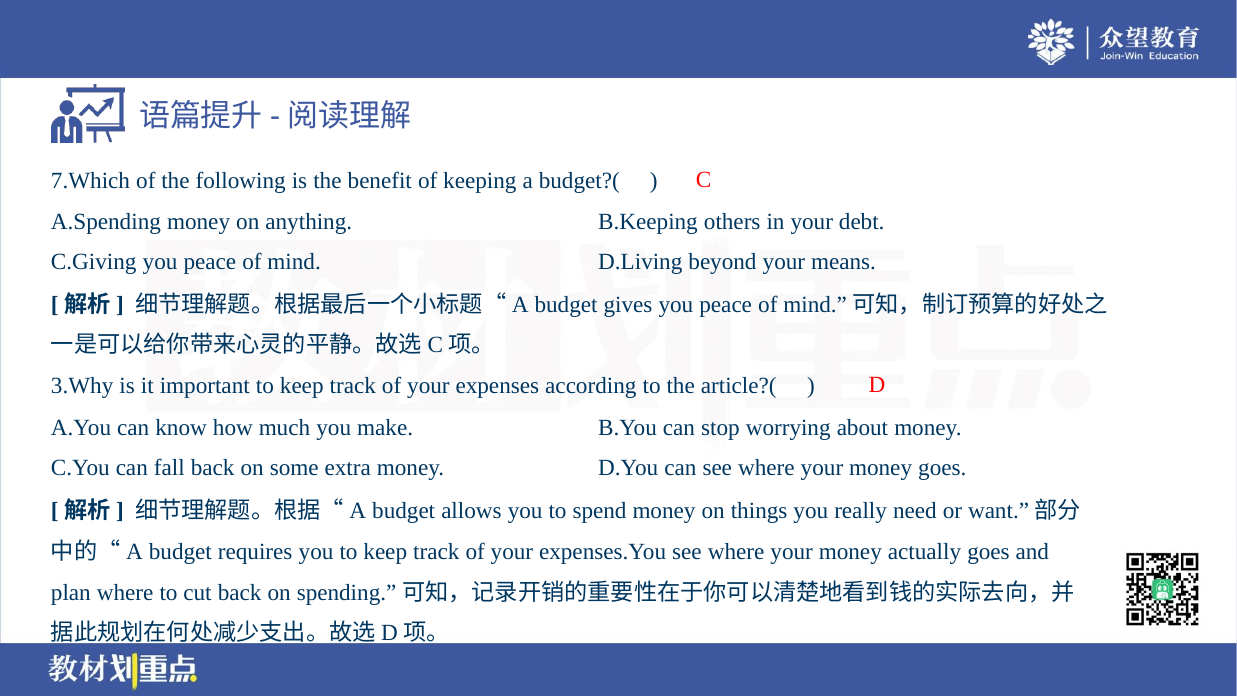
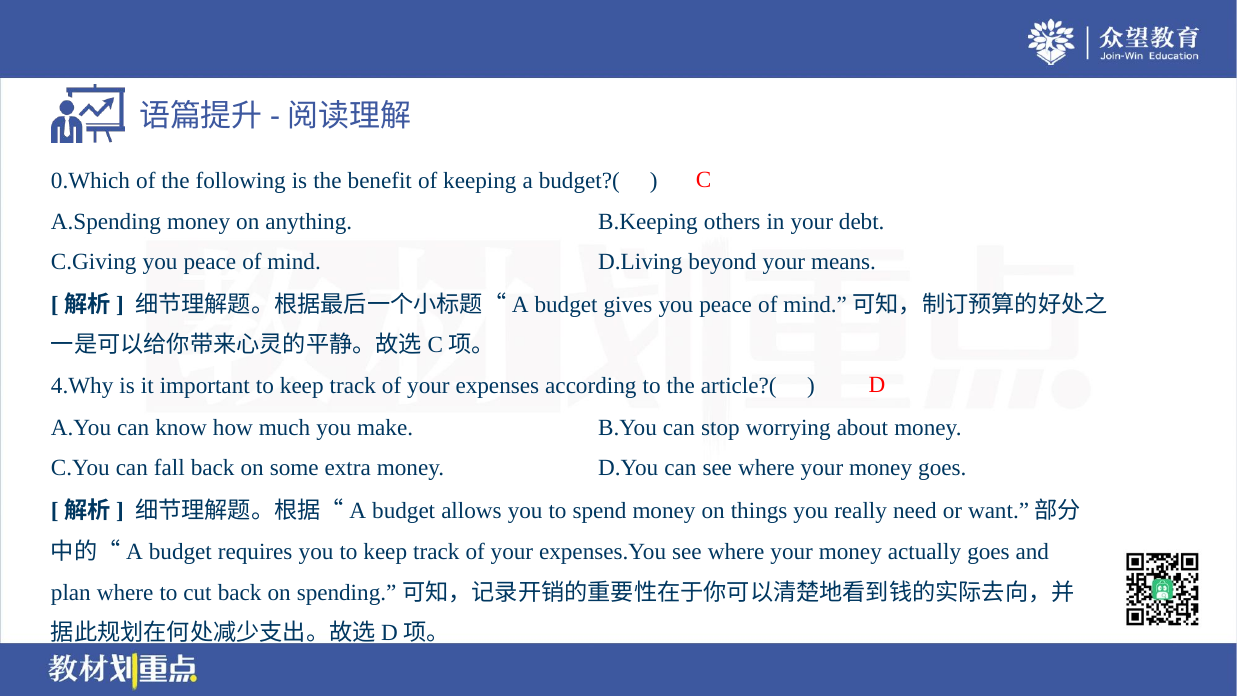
7.Which: 7.Which -> 0.Which (91, 181)
3.Why: 3.Why -> 4.Why (82, 386)
